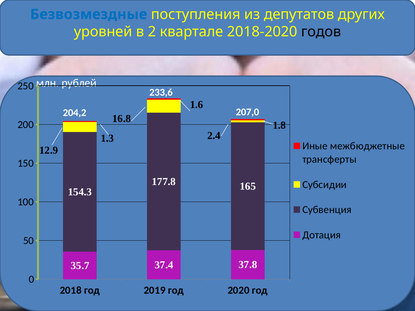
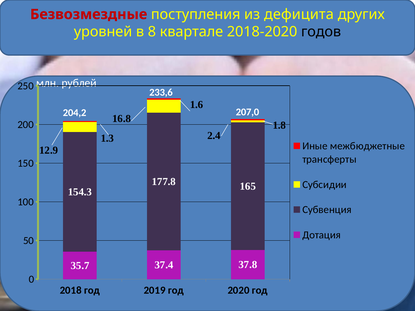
Безвозмездные colour: blue -> red (89, 14)
депутатов: депутатов -> дефицита (299, 14)
2: 2 -> 8 (152, 32)
